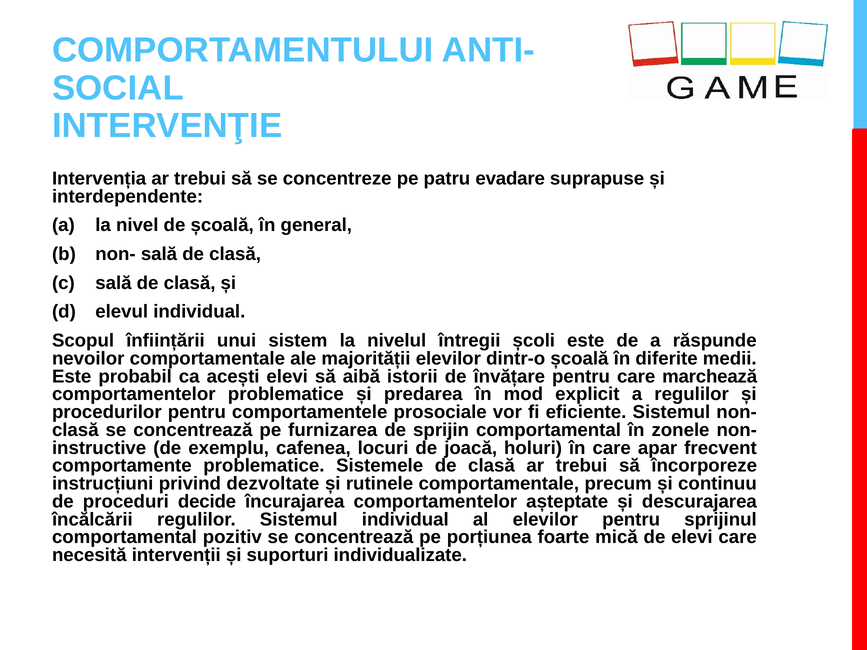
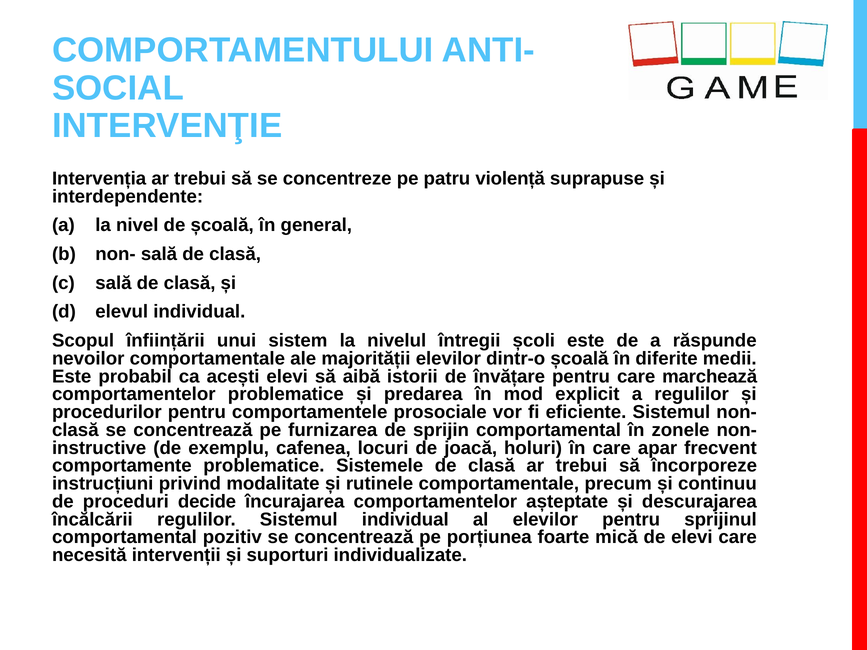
evadare: evadare -> violență (510, 179)
dezvoltate: dezvoltate -> modalitate (273, 484)
